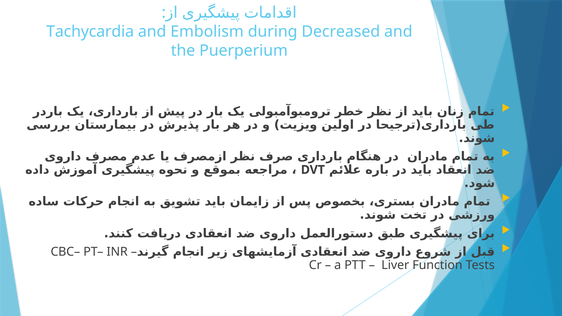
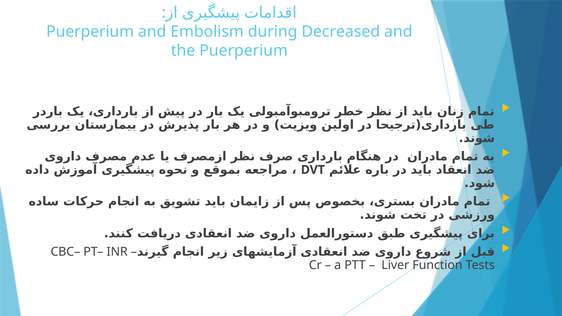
Tachycardia: Tachycardia -> Puerperium (90, 32)
